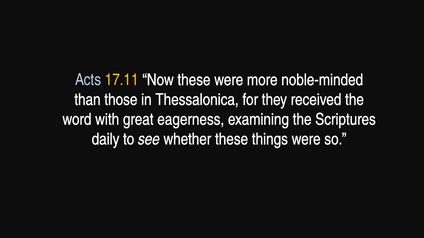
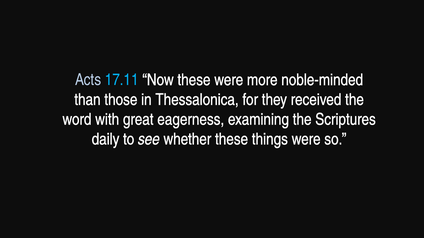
17.11 colour: yellow -> light blue (122, 80)
